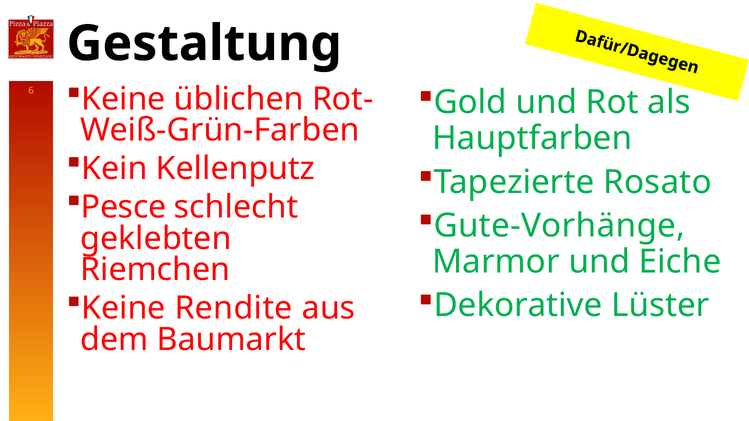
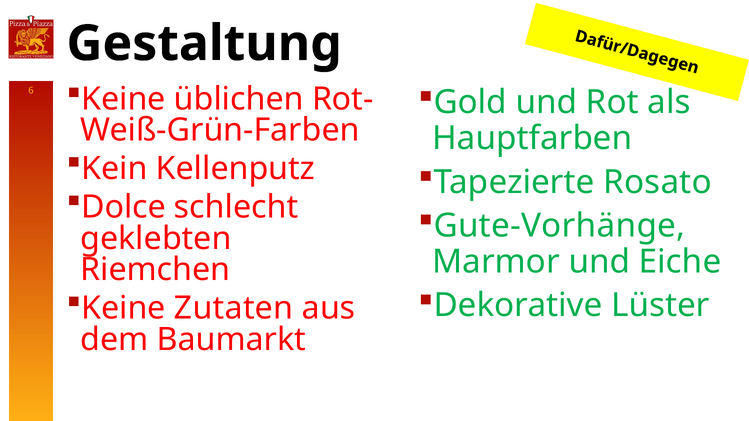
Pesce: Pesce -> Dolce (124, 207)
Rendite: Rendite -> Zutaten (234, 308)
